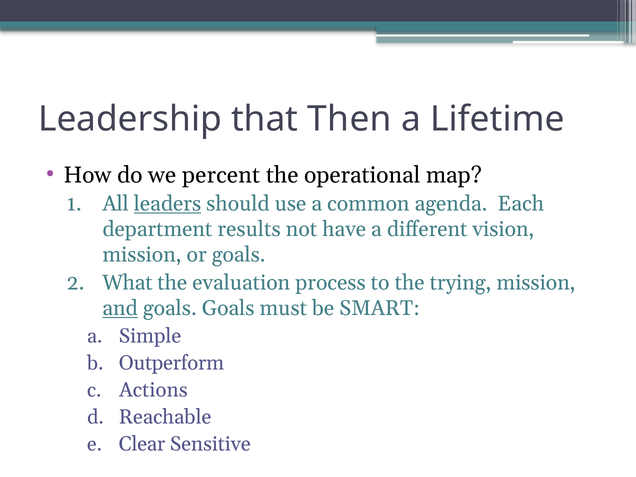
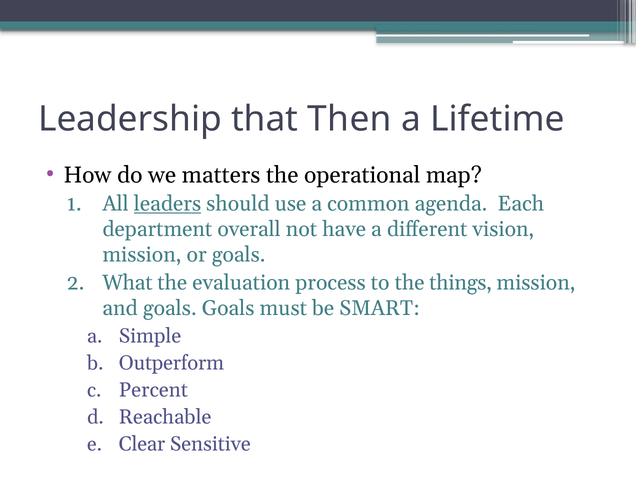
percent: percent -> matters (221, 175)
results: results -> overall (249, 229)
trying: trying -> things (461, 283)
and underline: present -> none (120, 308)
Actions: Actions -> Percent (153, 390)
